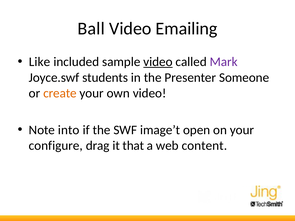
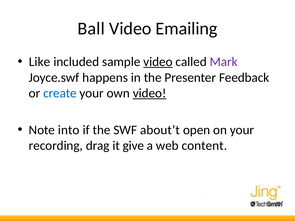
students: students -> happens (105, 78)
Someone: Someone -> Feedback (244, 78)
create colour: orange -> blue (60, 93)
video underline: none -> present (150, 93)
image’t: image’t -> about’t (160, 130)
configure: configure -> recording (56, 146)
that: that -> give (133, 146)
